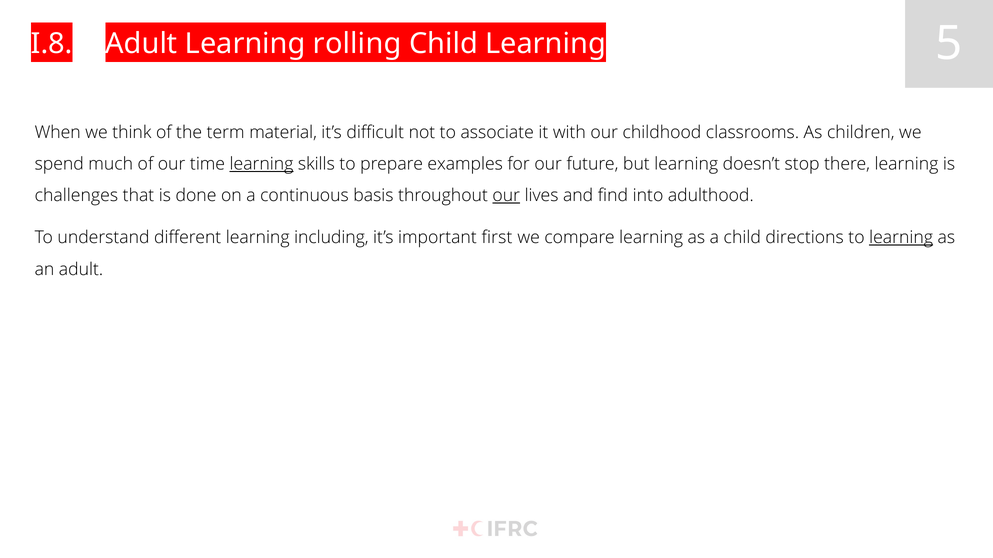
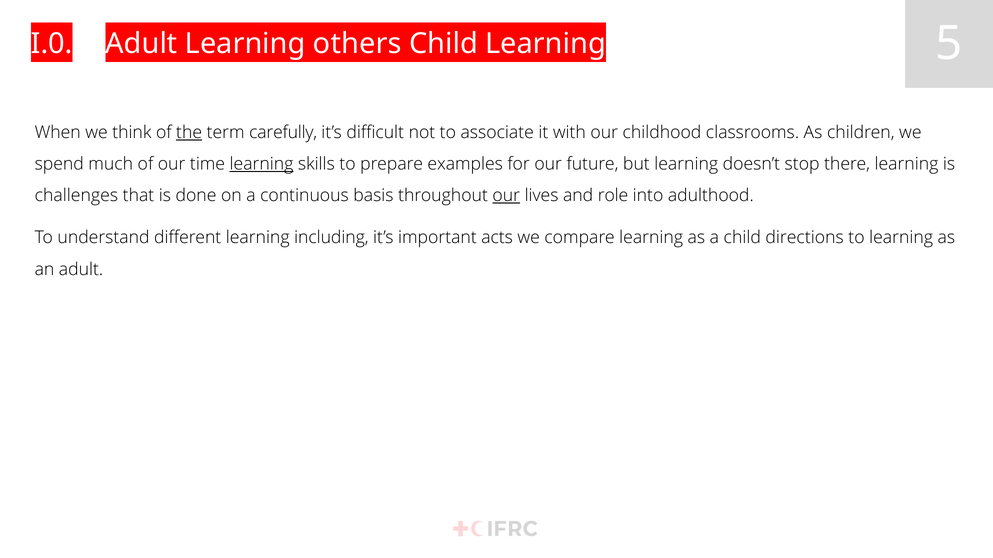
I.8: I.8 -> I.0 (52, 44)
rolling: rolling -> others (357, 44)
the underline: none -> present (189, 132)
material: material -> carefully (283, 132)
find: find -> role (613, 196)
first: first -> acts (497, 238)
learning underline: present -> none (901, 238)
